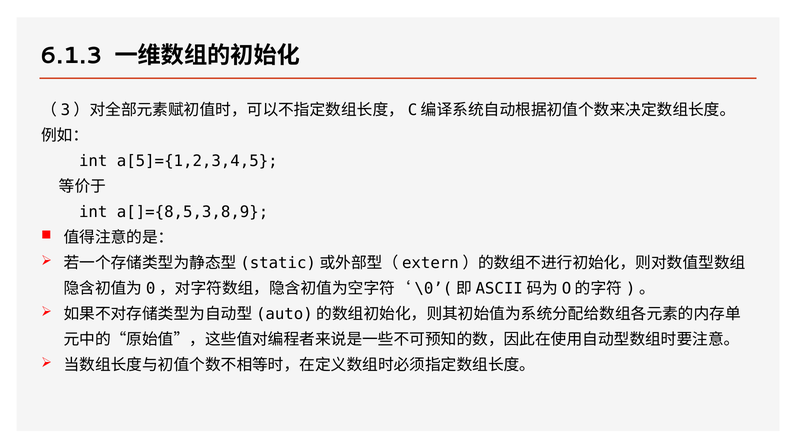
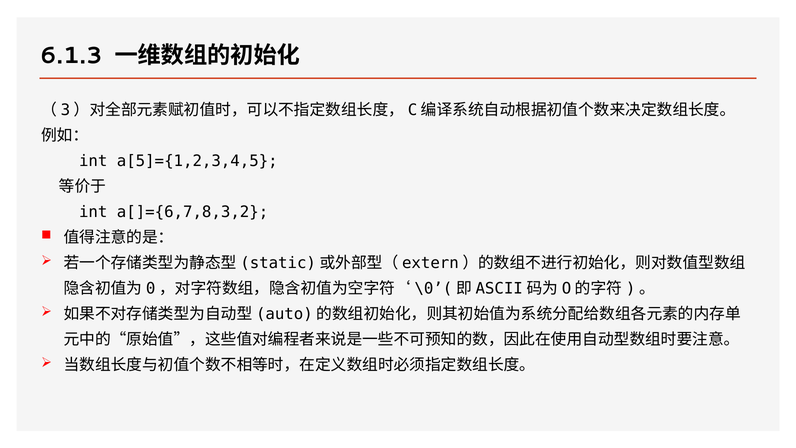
a[]={8,5,3,8,9: a[]={8,5,3,8,9 -> a[]={6,7,8,3,2 (193, 212)
